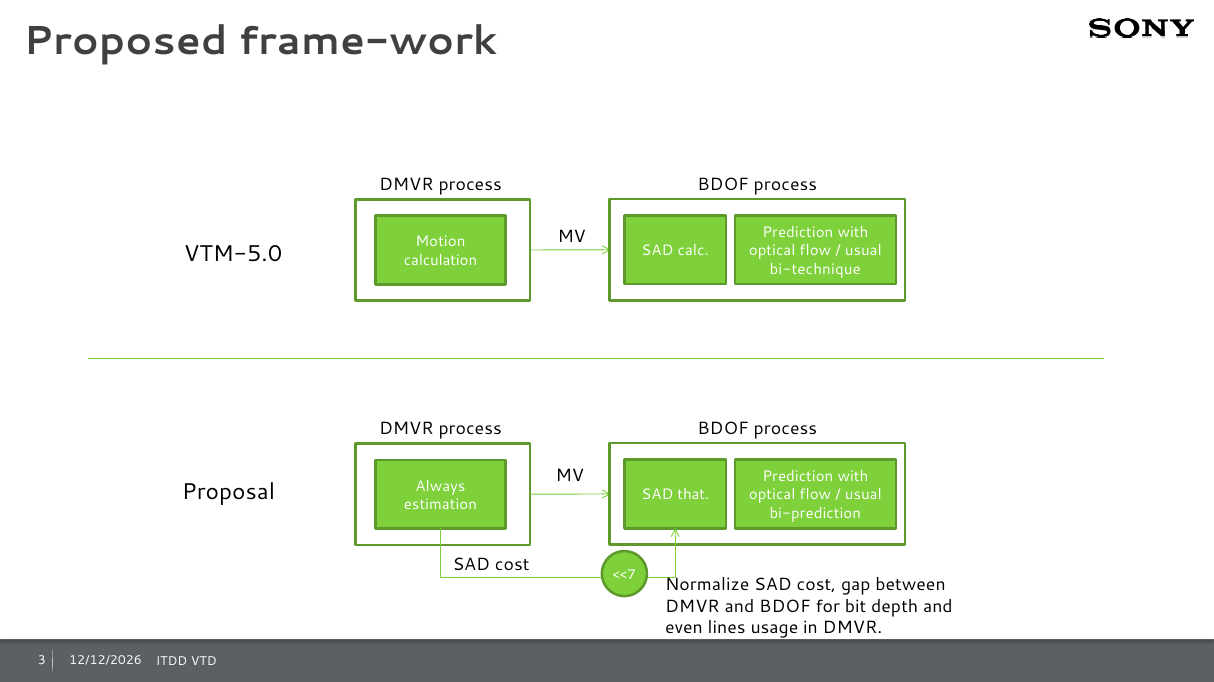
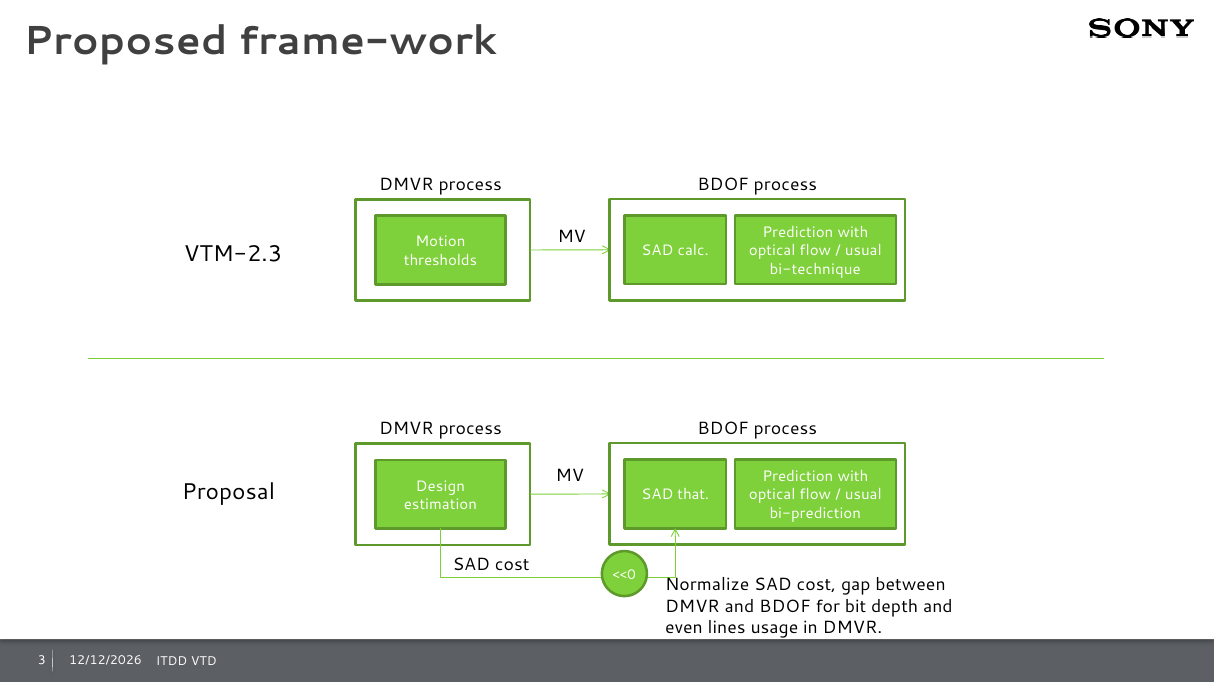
VTM-5.0: VTM-5.0 -> VTM-2.3 (233, 254)
calculation: calculation -> thresholds (441, 260)
Always: Always -> Design (440, 486)
<<7: <<7 -> <<0 (624, 575)
